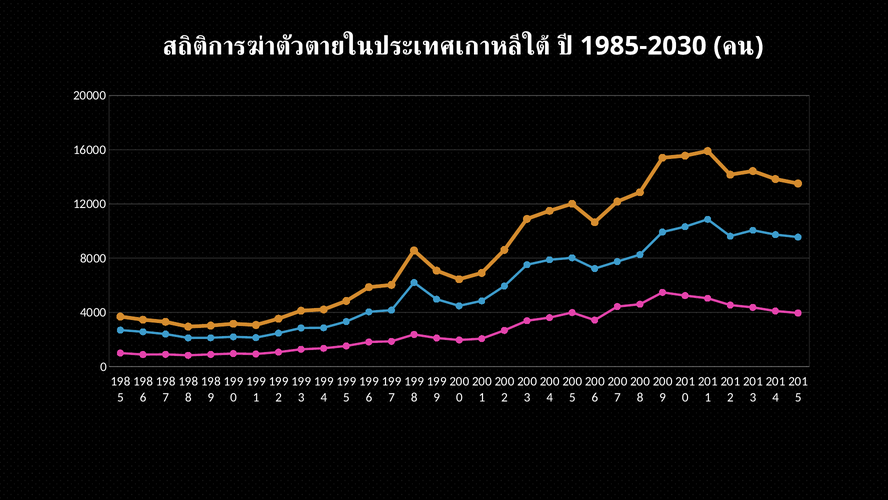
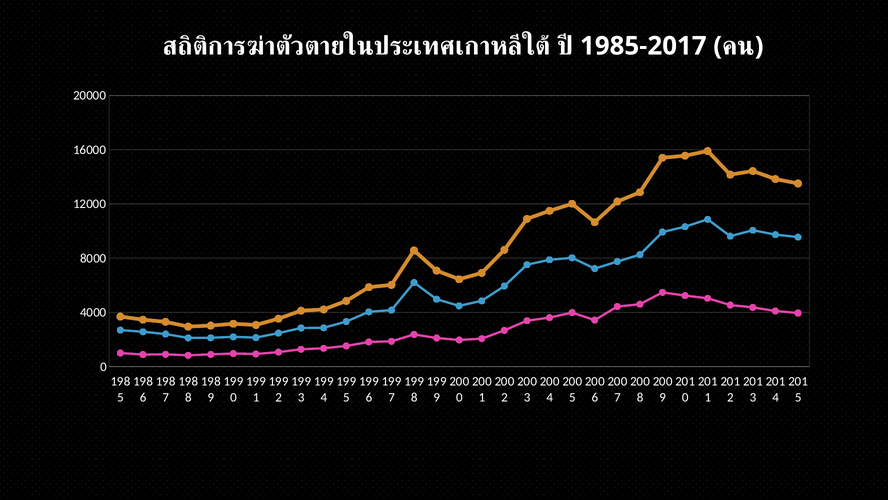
1985-2030: 1985-2030 -> 1985-2017 (643, 46)
